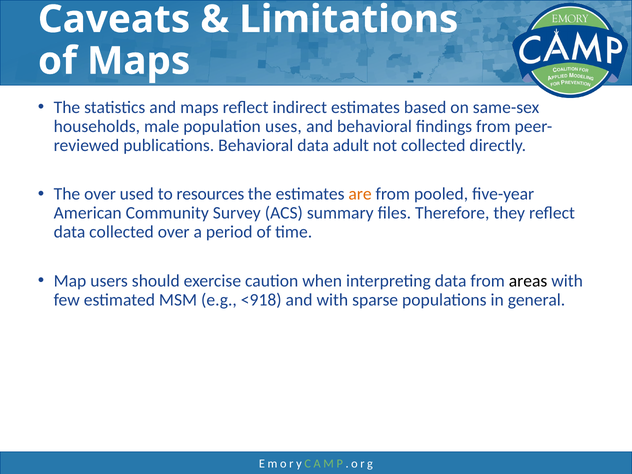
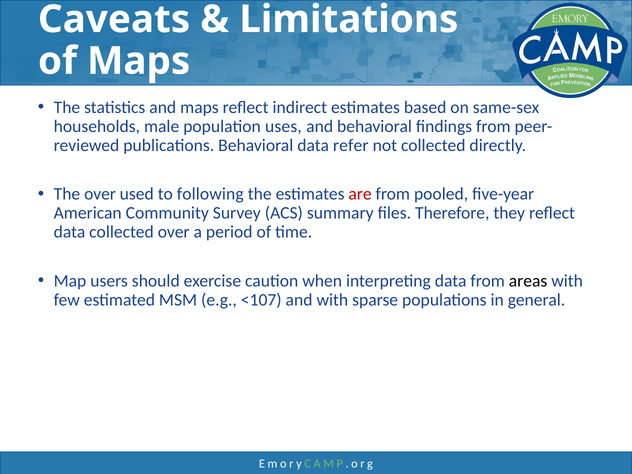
adult: adult -> refer (351, 145)
resources: resources -> following (210, 194)
are colour: orange -> red (360, 194)
<918: <918 -> <107 (261, 300)
